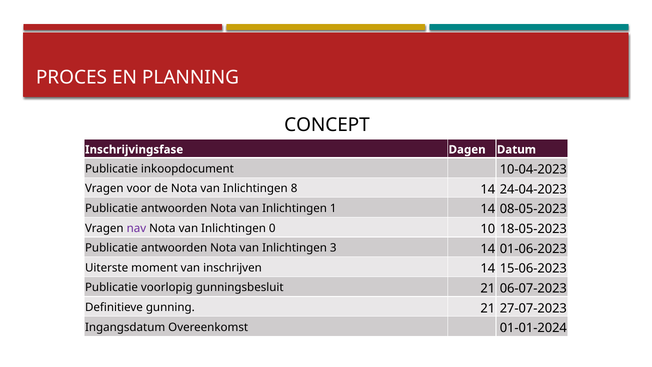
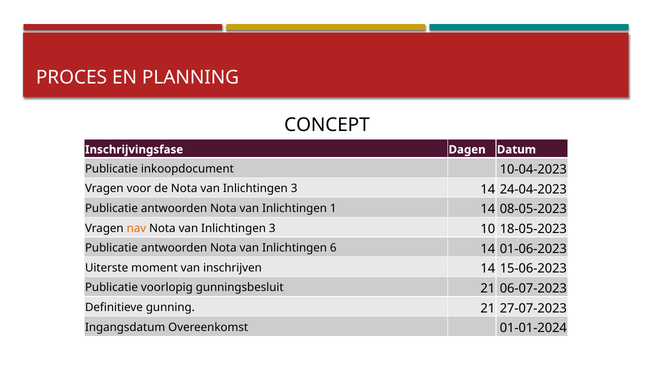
8: 8 -> 3 (294, 188)
nav colour: purple -> orange (136, 228)
0: 0 -> 3 (272, 228)
3: 3 -> 6 (333, 248)
